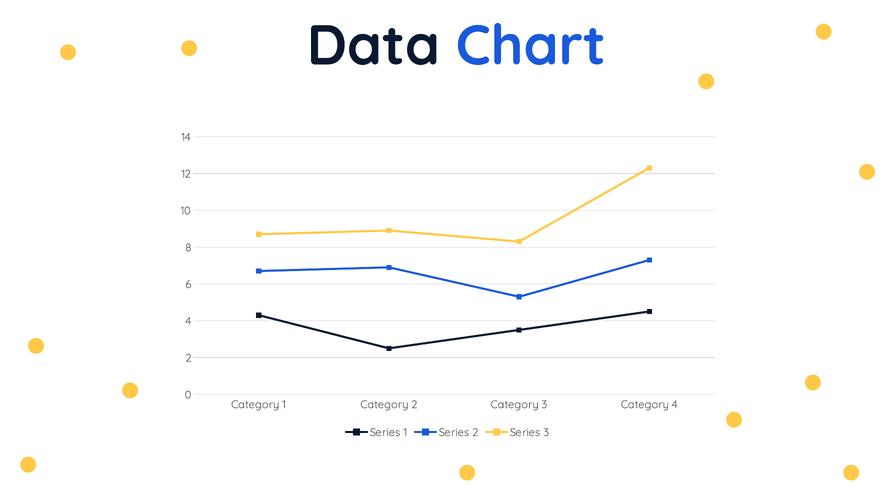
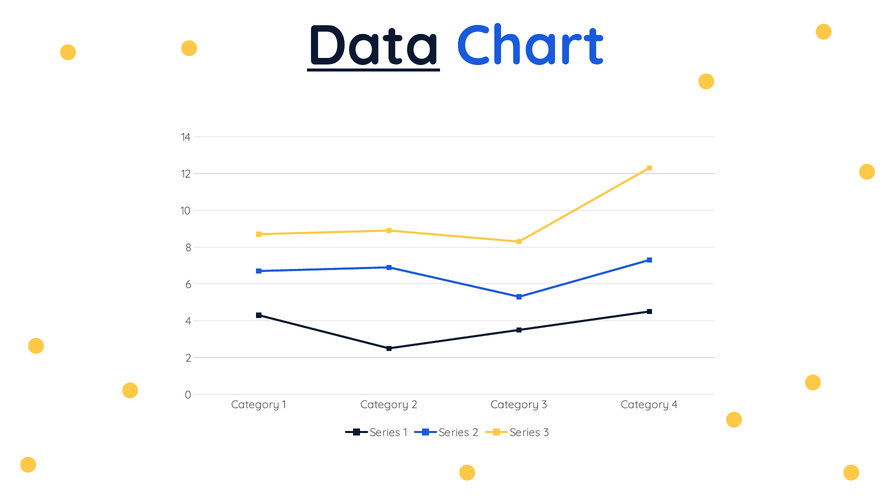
Data underline: none -> present (373, 46)
